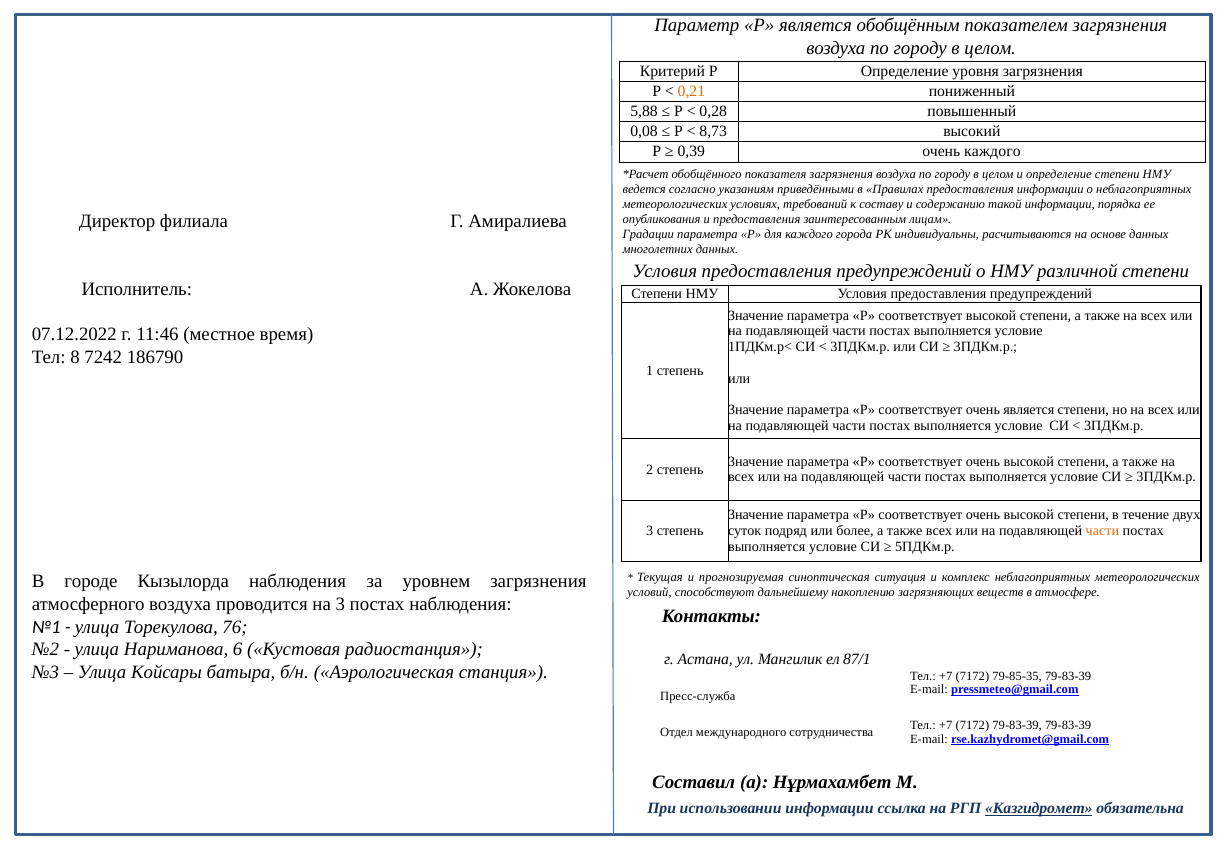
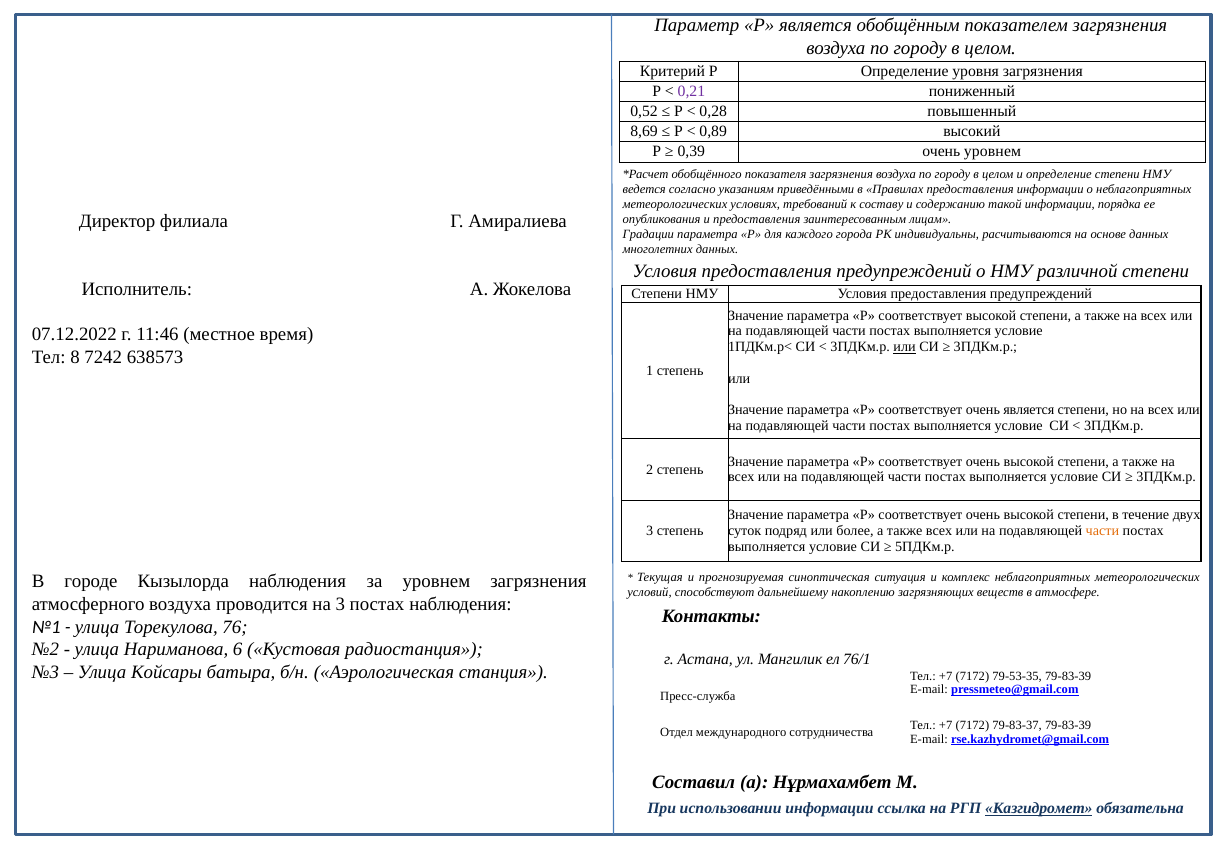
0,21 colour: orange -> purple (691, 91)
5,88: 5,88 -> 0,52 (644, 111)
0,08: 0,08 -> 8,69 (644, 132)
8,73: 8,73 -> 0,89 (713, 132)
очень каждого: каждого -> уровнем (993, 152)
или underline: none -> present (905, 347)
186790: 186790 -> 638573 (155, 358)
87/1: 87/1 -> 76/1 (857, 660)
79-85-35: 79-85-35 -> 79-53-35 (1017, 676)
7172 79-83-39: 79-83-39 -> 79-83-37 (1017, 725)
